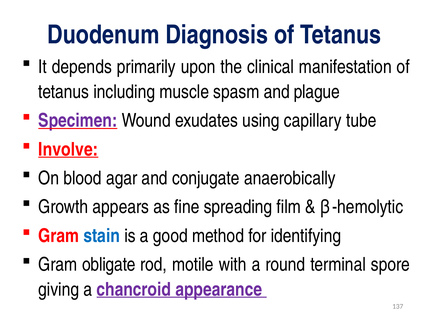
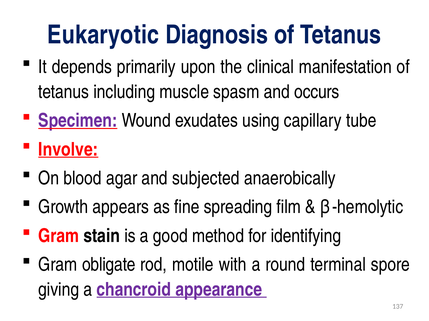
Duodenum: Duodenum -> Eukaryotic (103, 35)
plague: plague -> occurs (317, 92)
conjugate: conjugate -> subjected (206, 179)
stain colour: blue -> black (102, 236)
